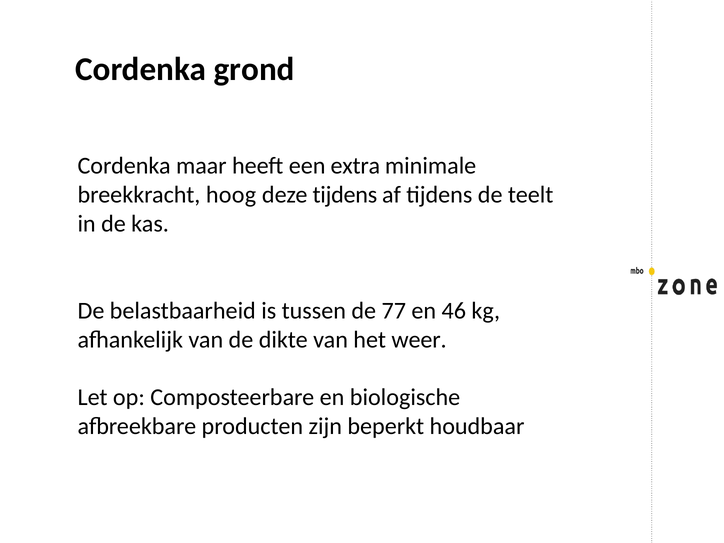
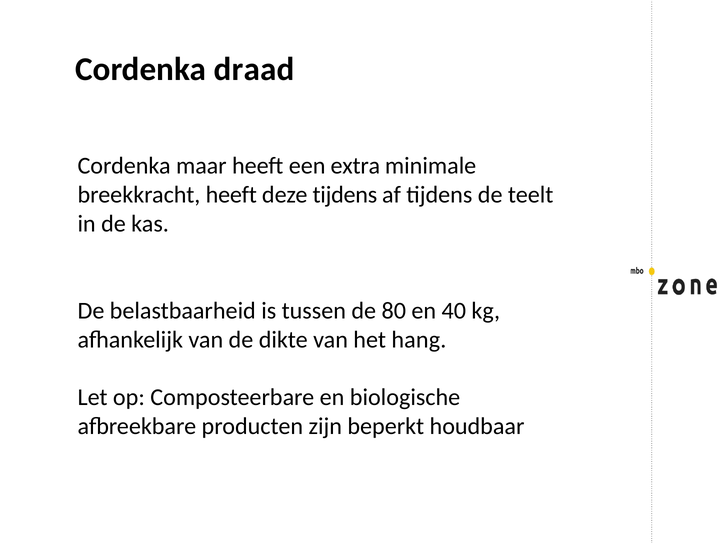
grond: grond -> draad (254, 69)
breekkracht hoog: hoog -> heeft (231, 195)
77: 77 -> 80 (394, 311)
46: 46 -> 40 (454, 311)
weer: weer -> hang (419, 340)
